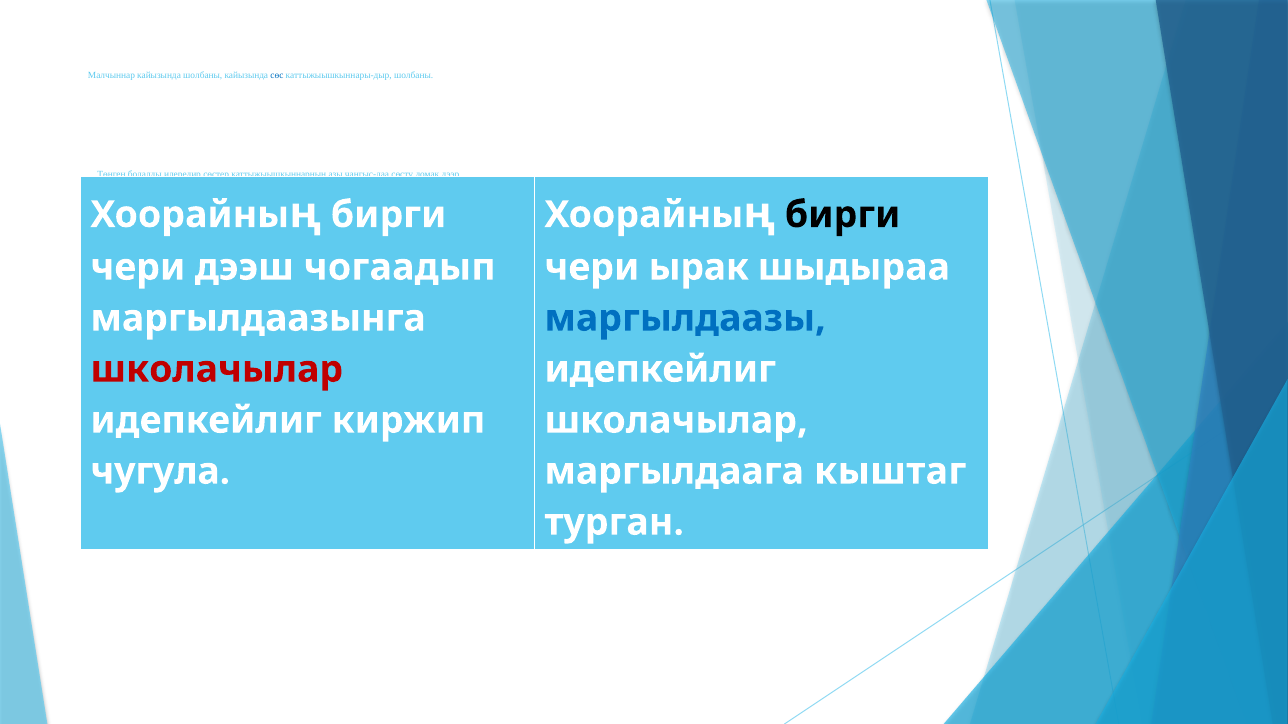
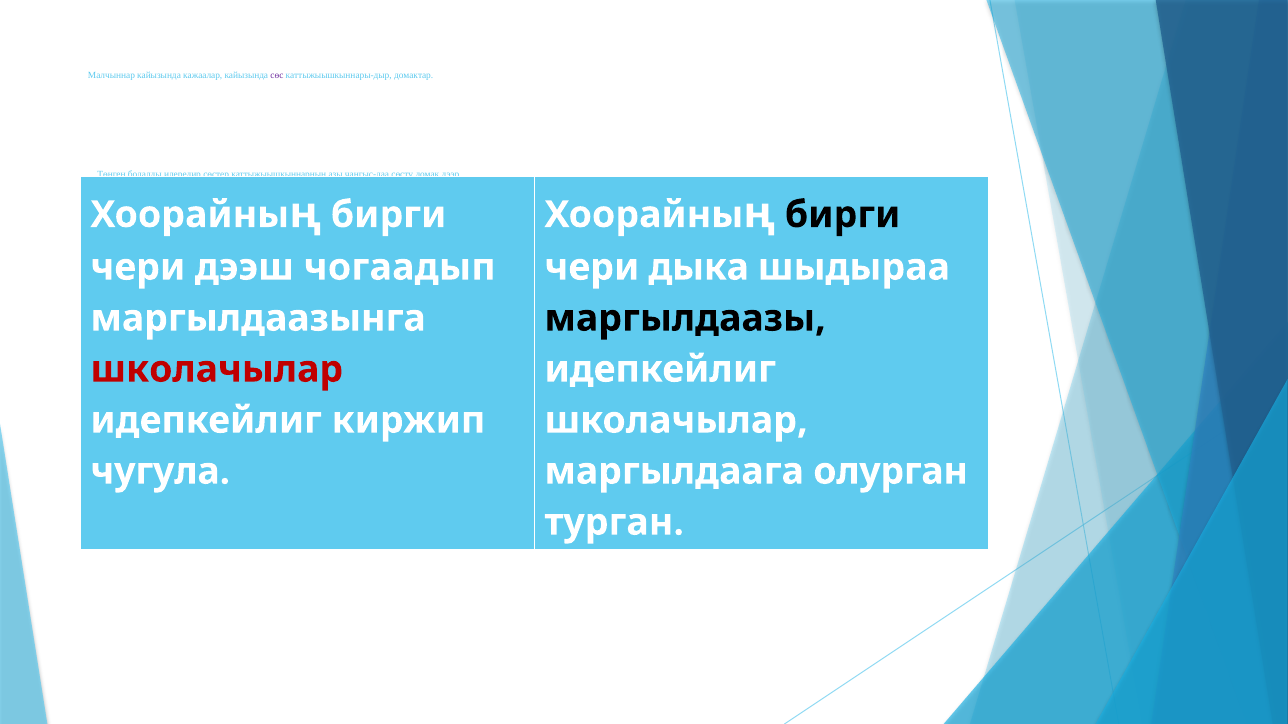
кайызында шолбаны: шолбаны -> кажаалар (203, 75)
сөс colour: blue -> purple (277, 75)
каттыжыышкыннары-дыр шолбаны: шолбаны -> домактар (414, 75)
чери ырак: ырак -> дыка (699, 267)
маргылдаазы colour: blue -> black (685, 319)
кыштаг: кыштаг -> олурган (891, 472)
